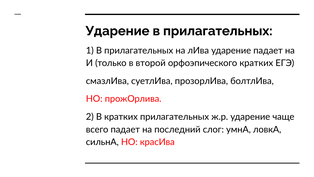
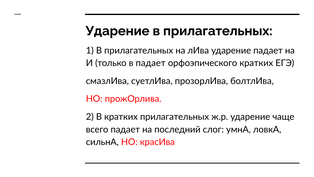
в второй: второй -> падает (151, 63)
